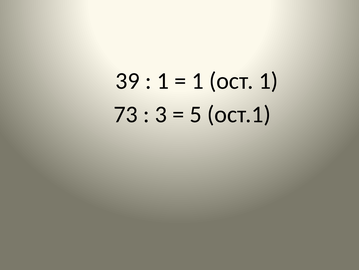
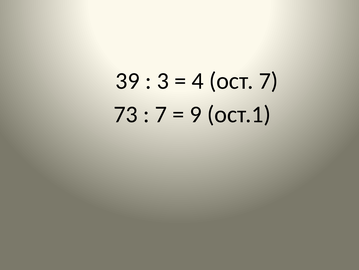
1: 1 -> 3 (163, 81)
1: 1 -> 4 (198, 81)
ост 1: 1 -> 7 (268, 81)
3: 3 -> 7 (161, 114)
5: 5 -> 9 (196, 114)
